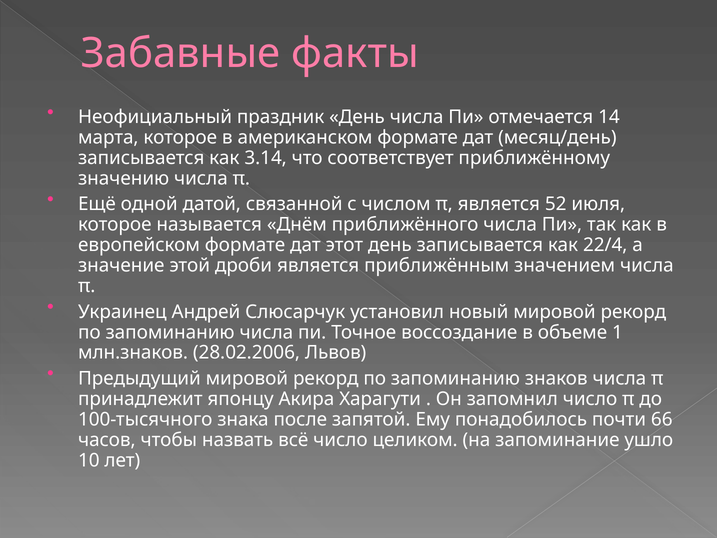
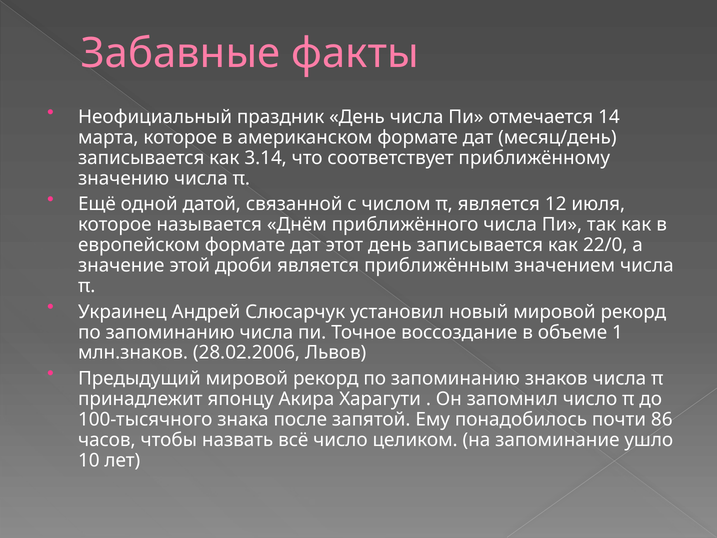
52: 52 -> 12 (556, 204)
22/4: 22/4 -> 22/0 (605, 245)
66: 66 -> 86 (662, 419)
